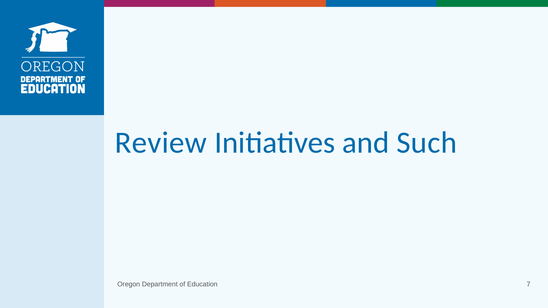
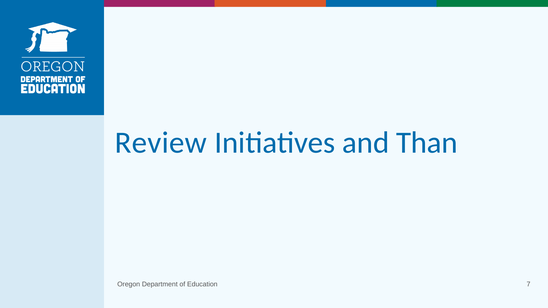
Such: Such -> Than (427, 143)
